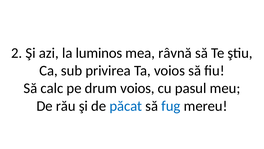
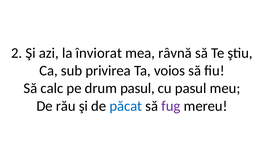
luminos: luminos -> înviorat (99, 53)
drum voios: voios -> pasul (137, 88)
fug colour: blue -> purple (171, 106)
